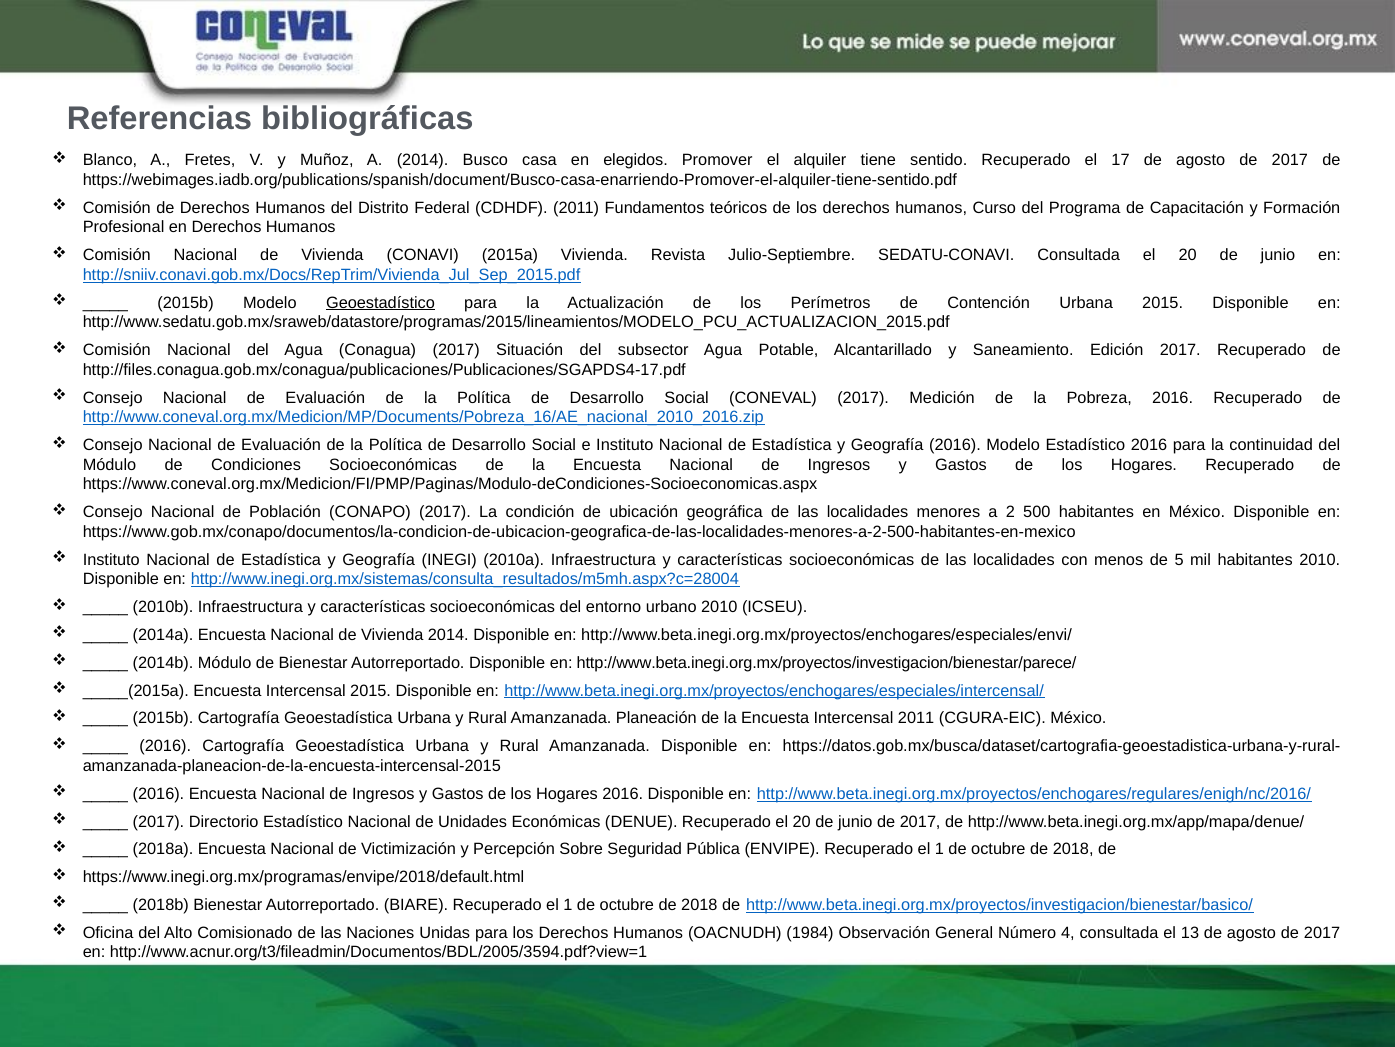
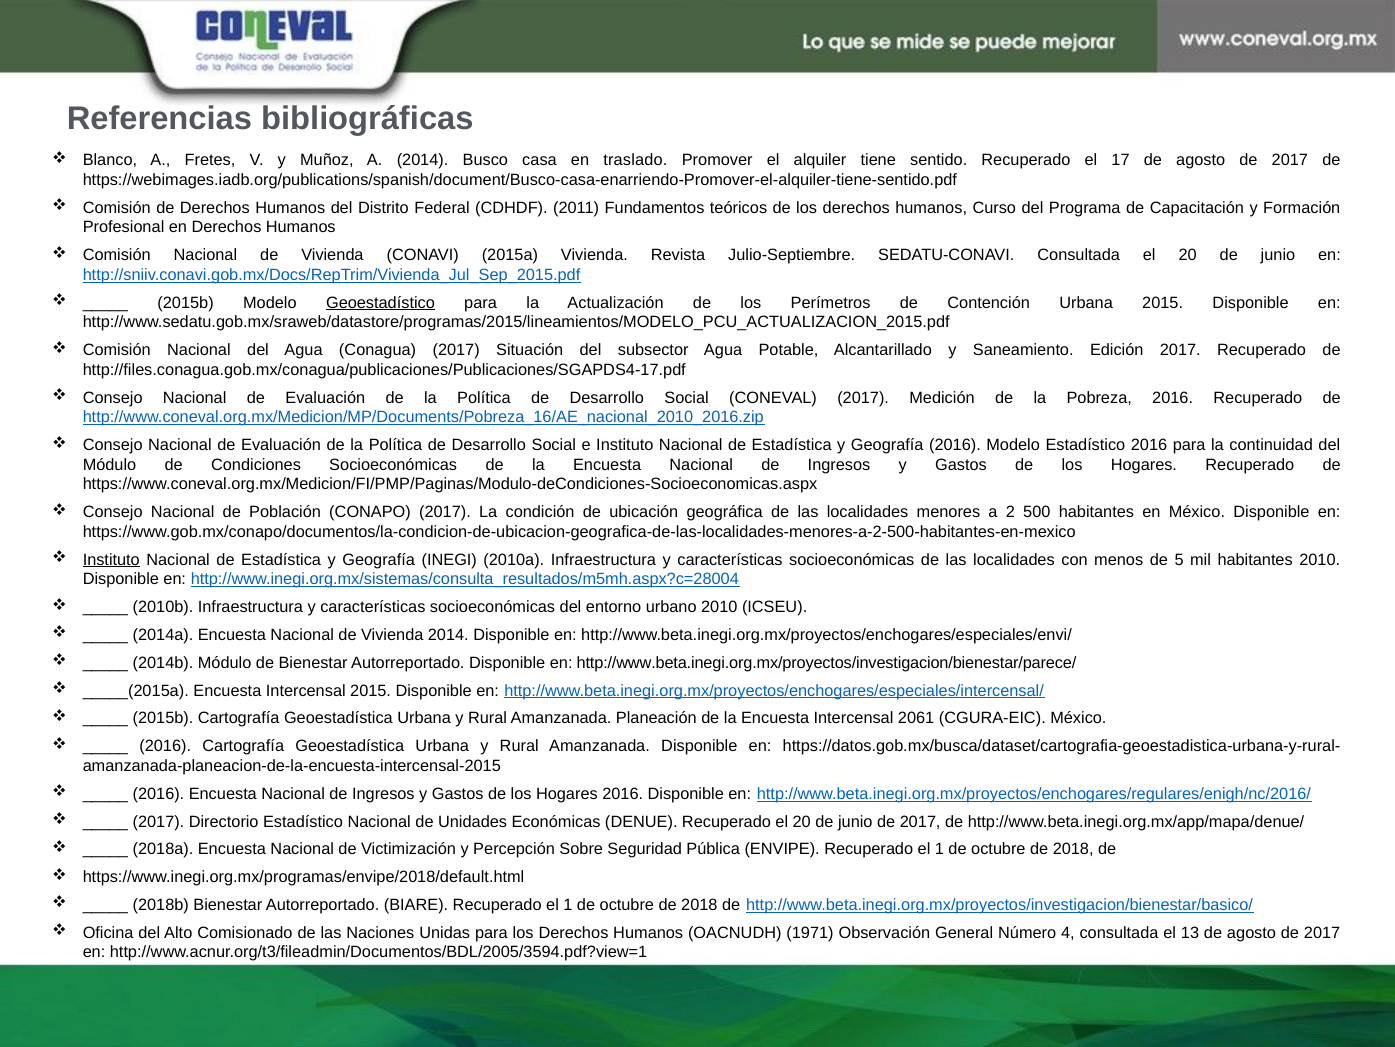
elegidos: elegidos -> traslado (635, 160)
Instituto underline: none -> present (111, 559)
Intercensal 2011: 2011 -> 2061 (916, 718)
1984: 1984 -> 1971 (810, 932)
